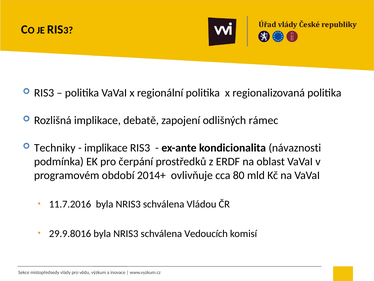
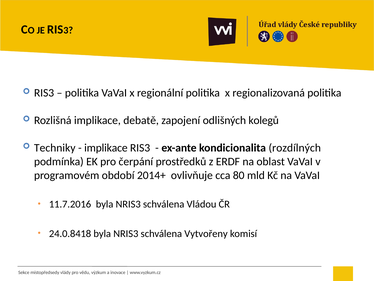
rámec: rámec -> kolegů (264, 120)
návaznosti: návaznosti -> rozdílných (295, 148)
29.9.8016: 29.9.8016 -> 24.0.8418 (70, 233)
Vedoucích: Vedoucích -> Vytvořeny (206, 233)
